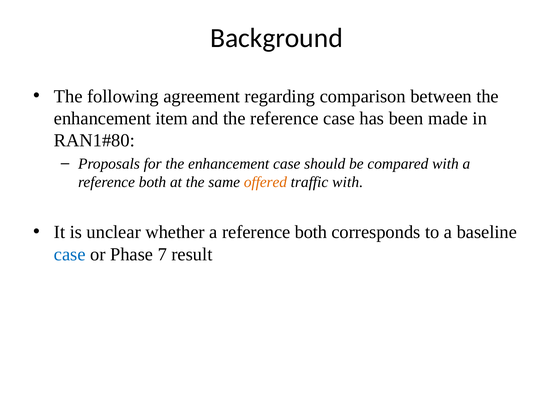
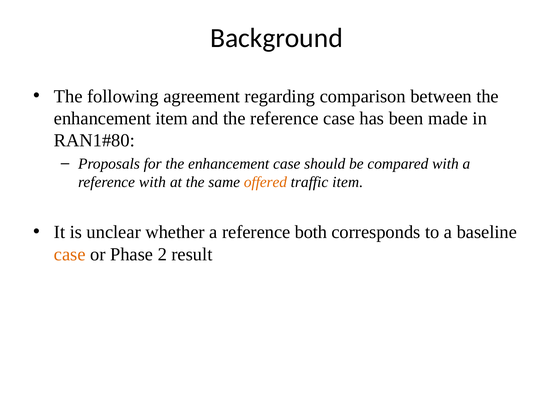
both: both -> with (152, 182)
traffic with: with -> item (348, 182)
case colour: blue -> orange (70, 254)
7: 7 -> 2 (162, 254)
